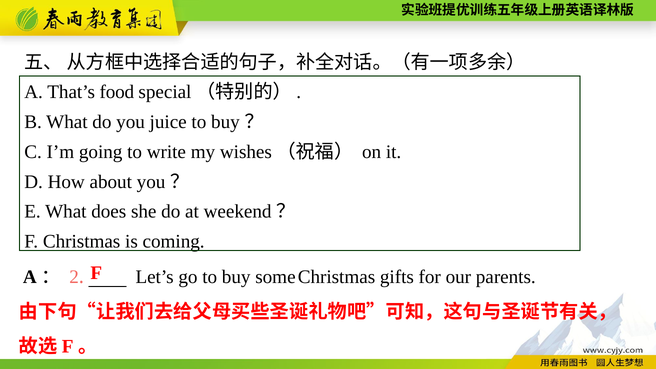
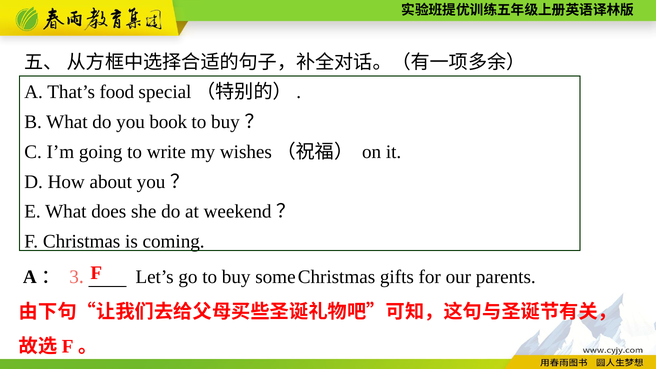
juice: juice -> book (168, 122)
2: 2 -> 3 (74, 277)
